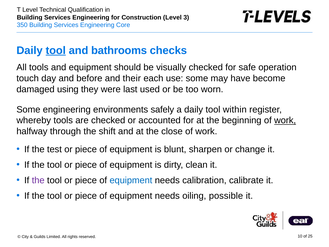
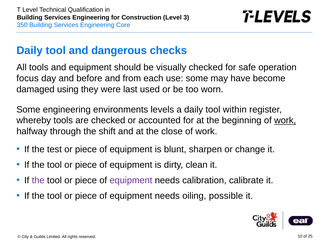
tool underline: present -> none (56, 50)
bathrooms: bathrooms -> dangerous (119, 50)
touch: touch -> focus (28, 78)
their: their -> from (132, 78)
safely: safely -> levels (162, 109)
equipment colour: blue -> purple (131, 180)
